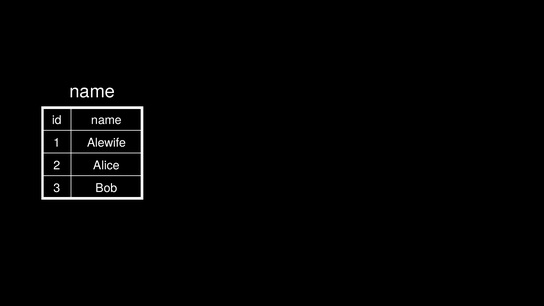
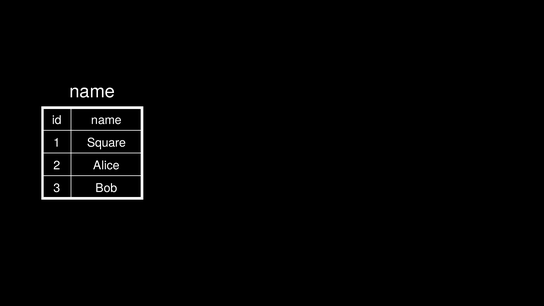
Alewife: Alewife -> Square (107, 143)
